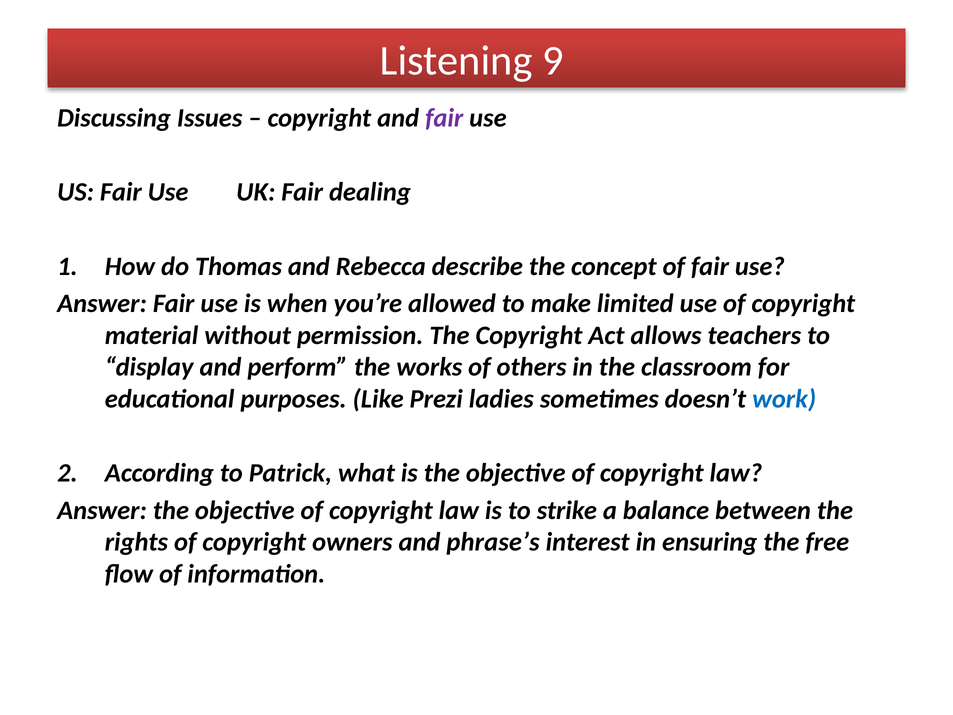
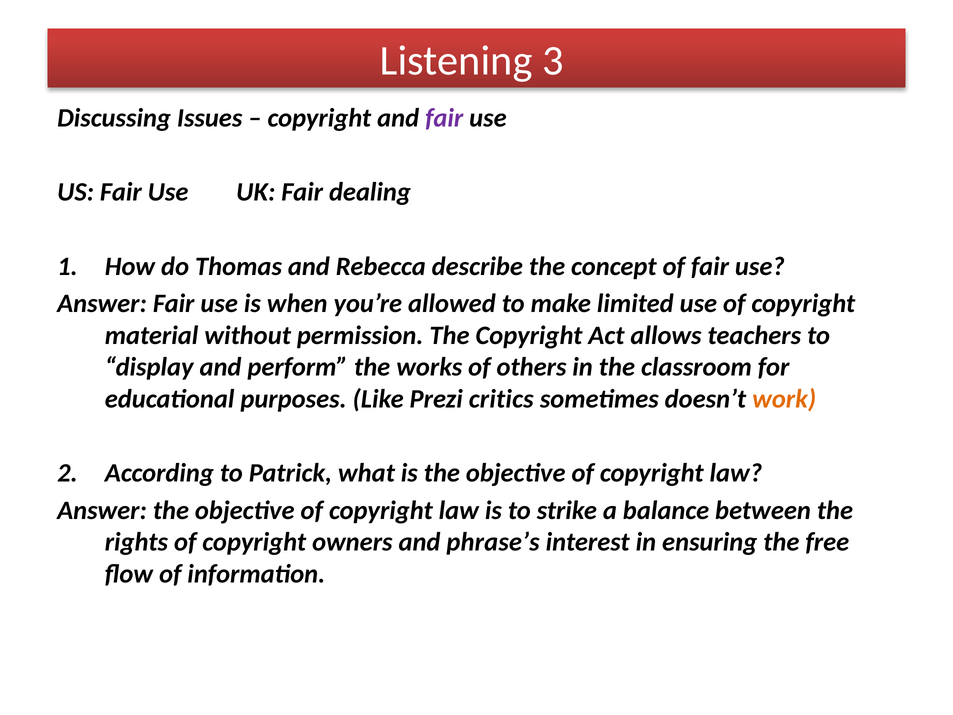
9: 9 -> 3 (553, 61)
ladies: ladies -> critics (501, 399)
work colour: blue -> orange (784, 399)
